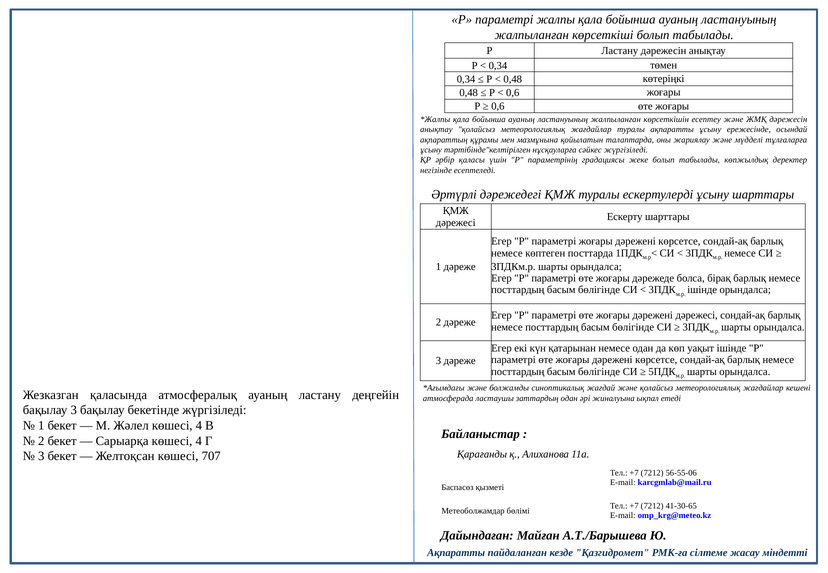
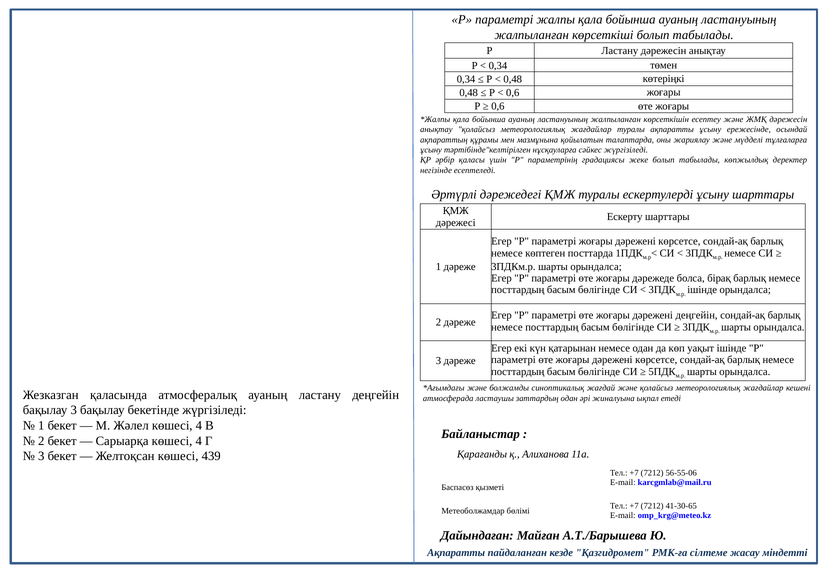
дәрежені дәрежесі: дәрежесі -> деңгейін (697, 316)
707: 707 -> 439 (211, 456)
